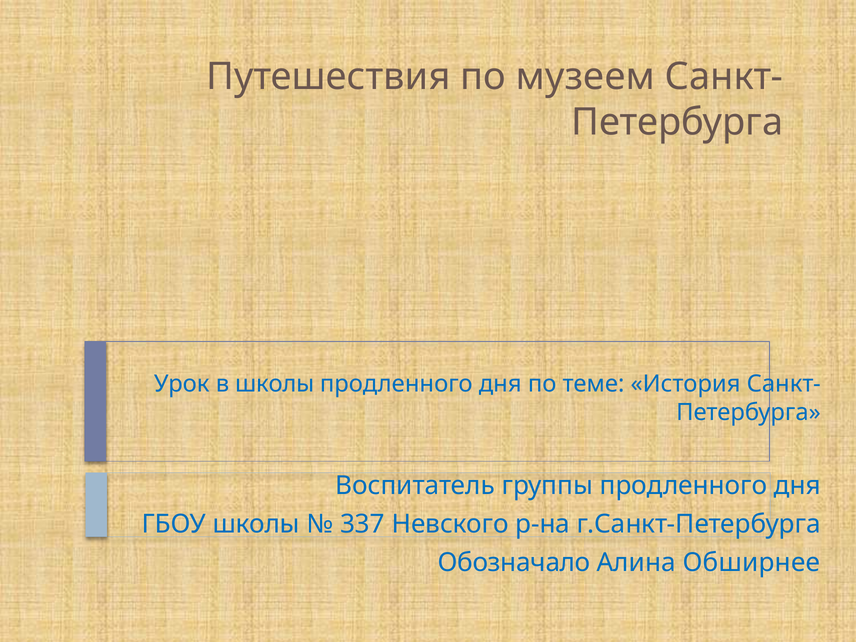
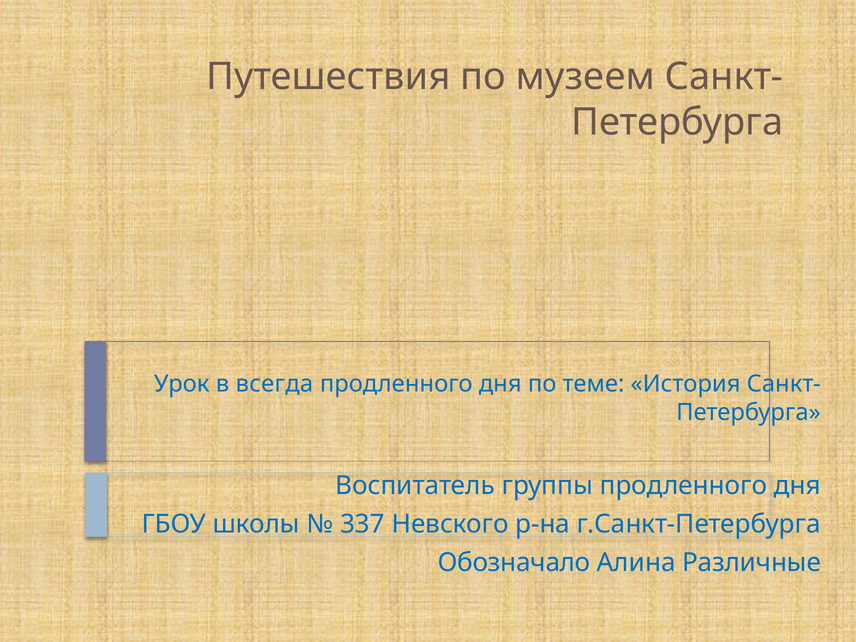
в школы: школы -> всегда (274, 384)
Обширнее: Обширнее -> Различные (752, 562)
